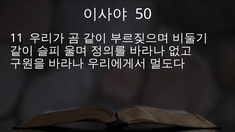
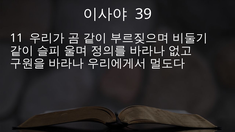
50: 50 -> 39 (143, 14)
